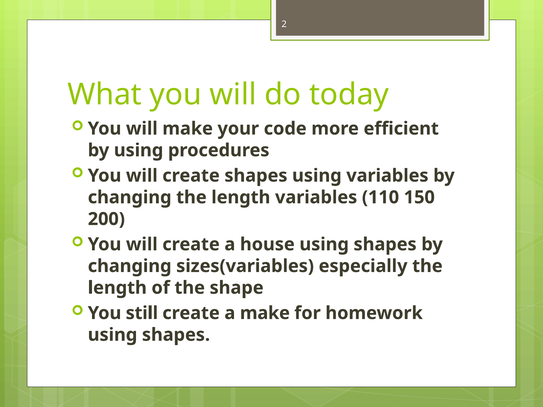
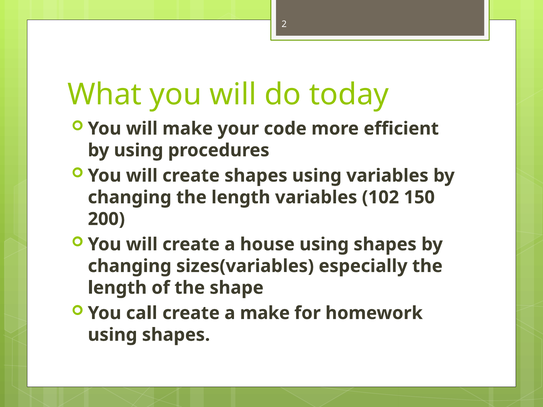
110: 110 -> 102 (380, 197)
still: still -> call (142, 313)
